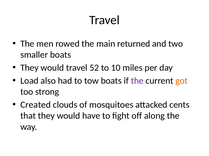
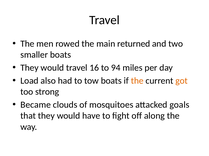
52: 52 -> 16 (94, 68)
10: 10 -> 94 (116, 68)
the colour: purple -> orange (137, 81)
Created: Created -> Became (36, 105)
cents: cents -> goals (179, 105)
